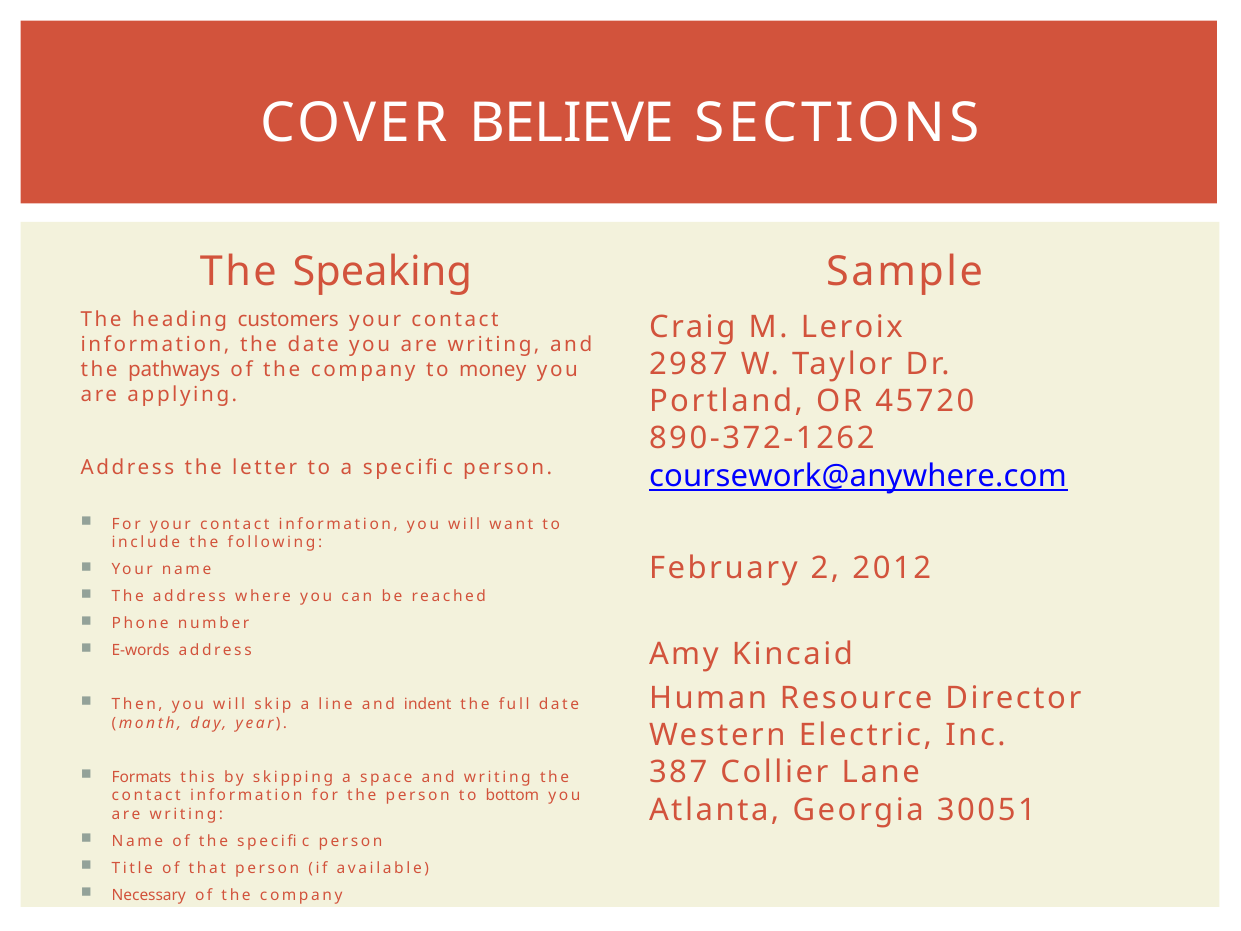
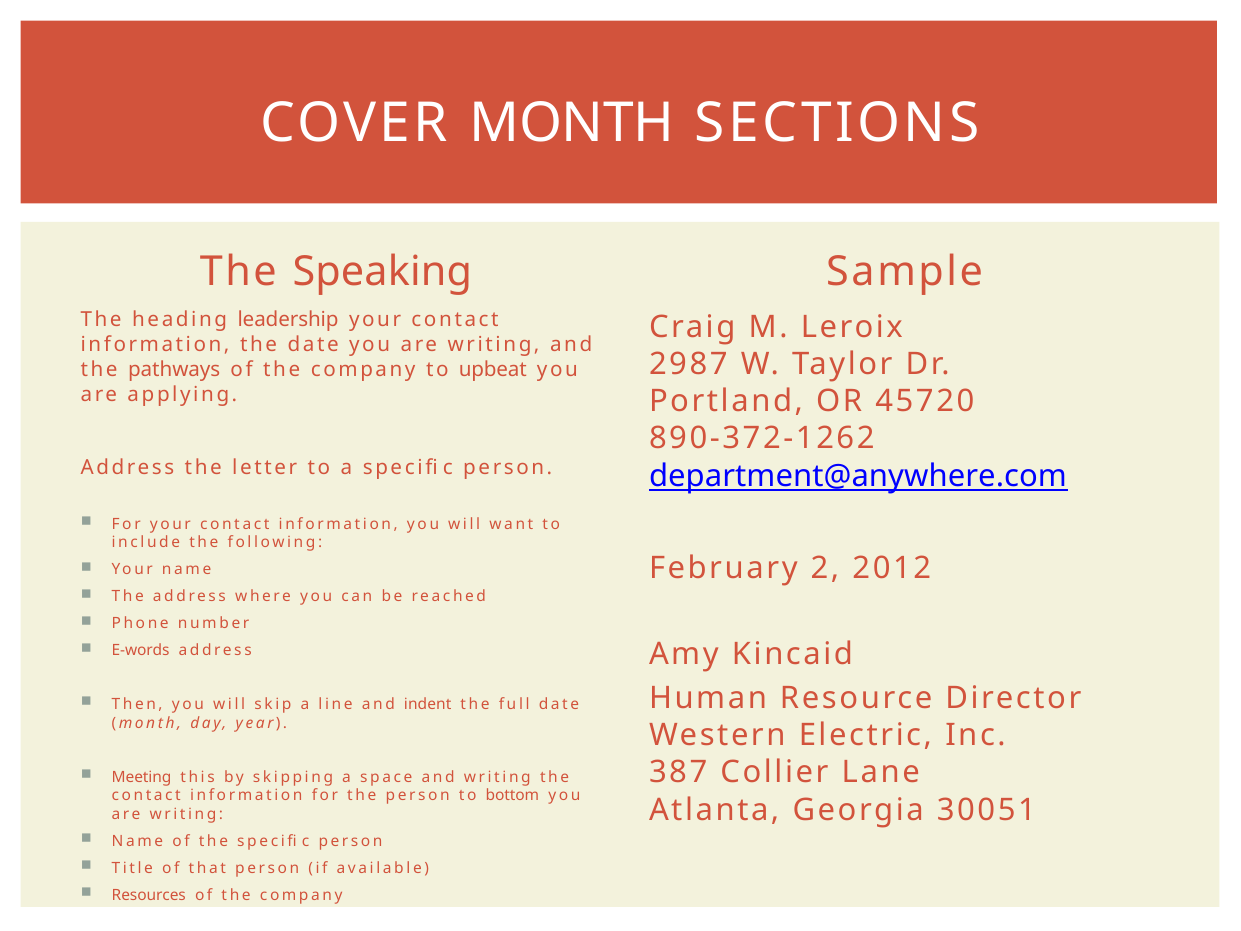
COVER BELIEVE: BELIEVE -> MONTH (572, 124)
customers: customers -> leadership (288, 320)
money: money -> upbeat (493, 370)
coursework@anywhere.com: coursework@anywhere.com -> department@anywhere.com (858, 476)
Formats: Formats -> Meeting (142, 777)
Necessary: Necessary -> Resources (149, 895)
